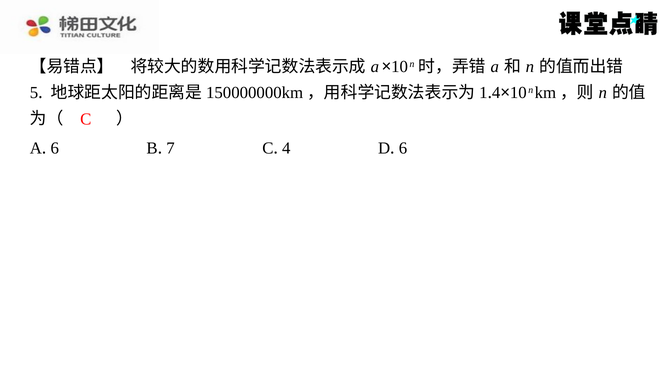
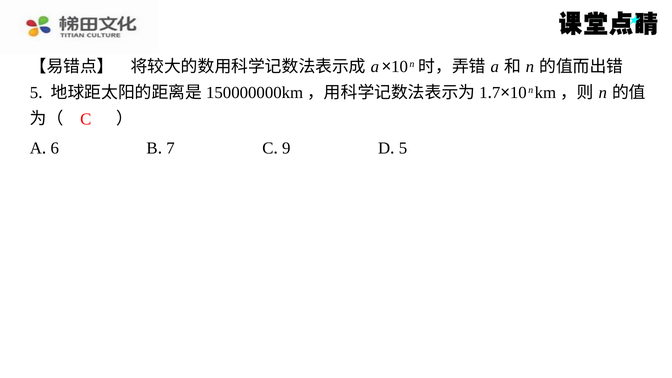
4: 4 -> 7 (496, 93)
4: 4 -> 9 (286, 148)
6: 6 -> 5 (403, 148)
